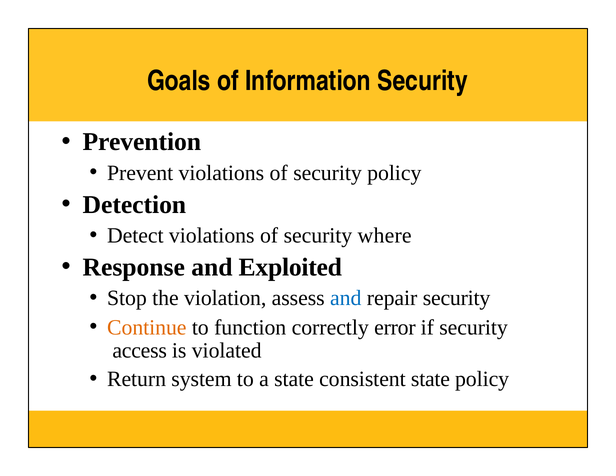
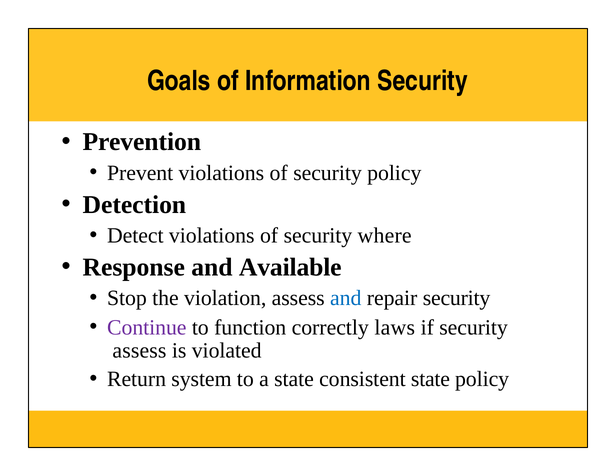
Exploited: Exploited -> Available (290, 267)
Continue colour: orange -> purple (147, 327)
error: error -> laws (395, 327)
access: access -> assess (139, 351)
